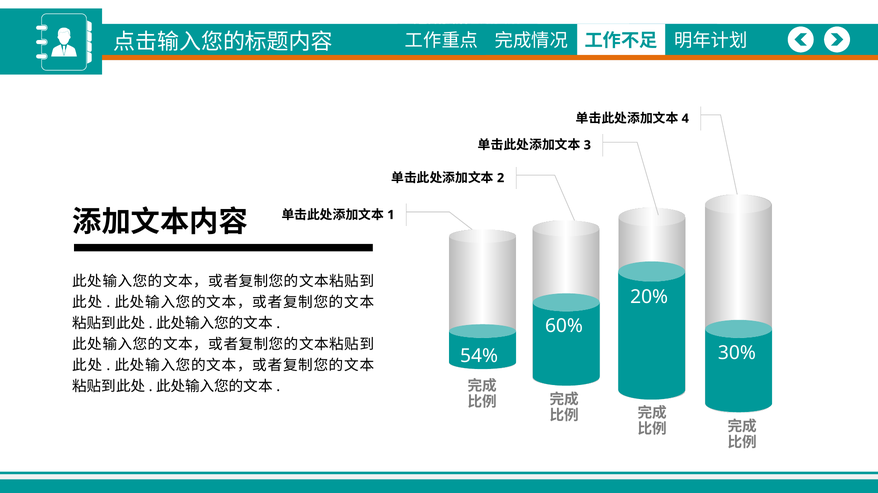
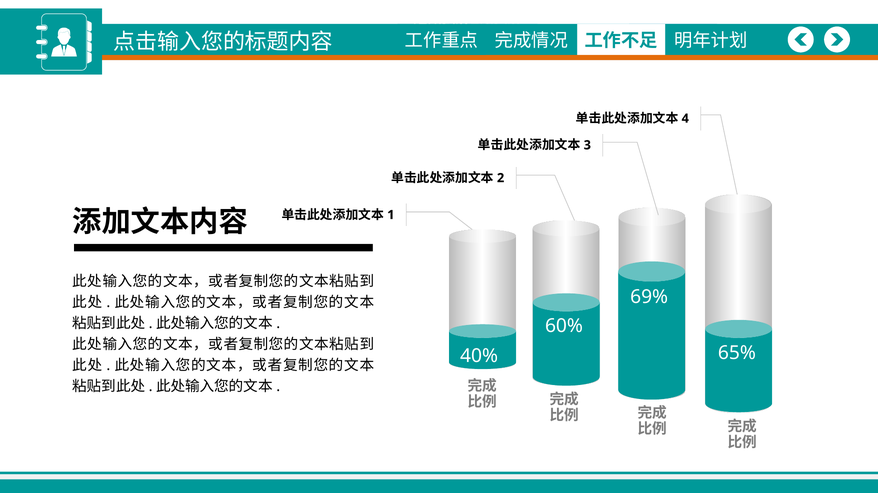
20%: 20% -> 69% (649, 297)
30%: 30% -> 65% (737, 353)
54%: 54% -> 40% (479, 356)
